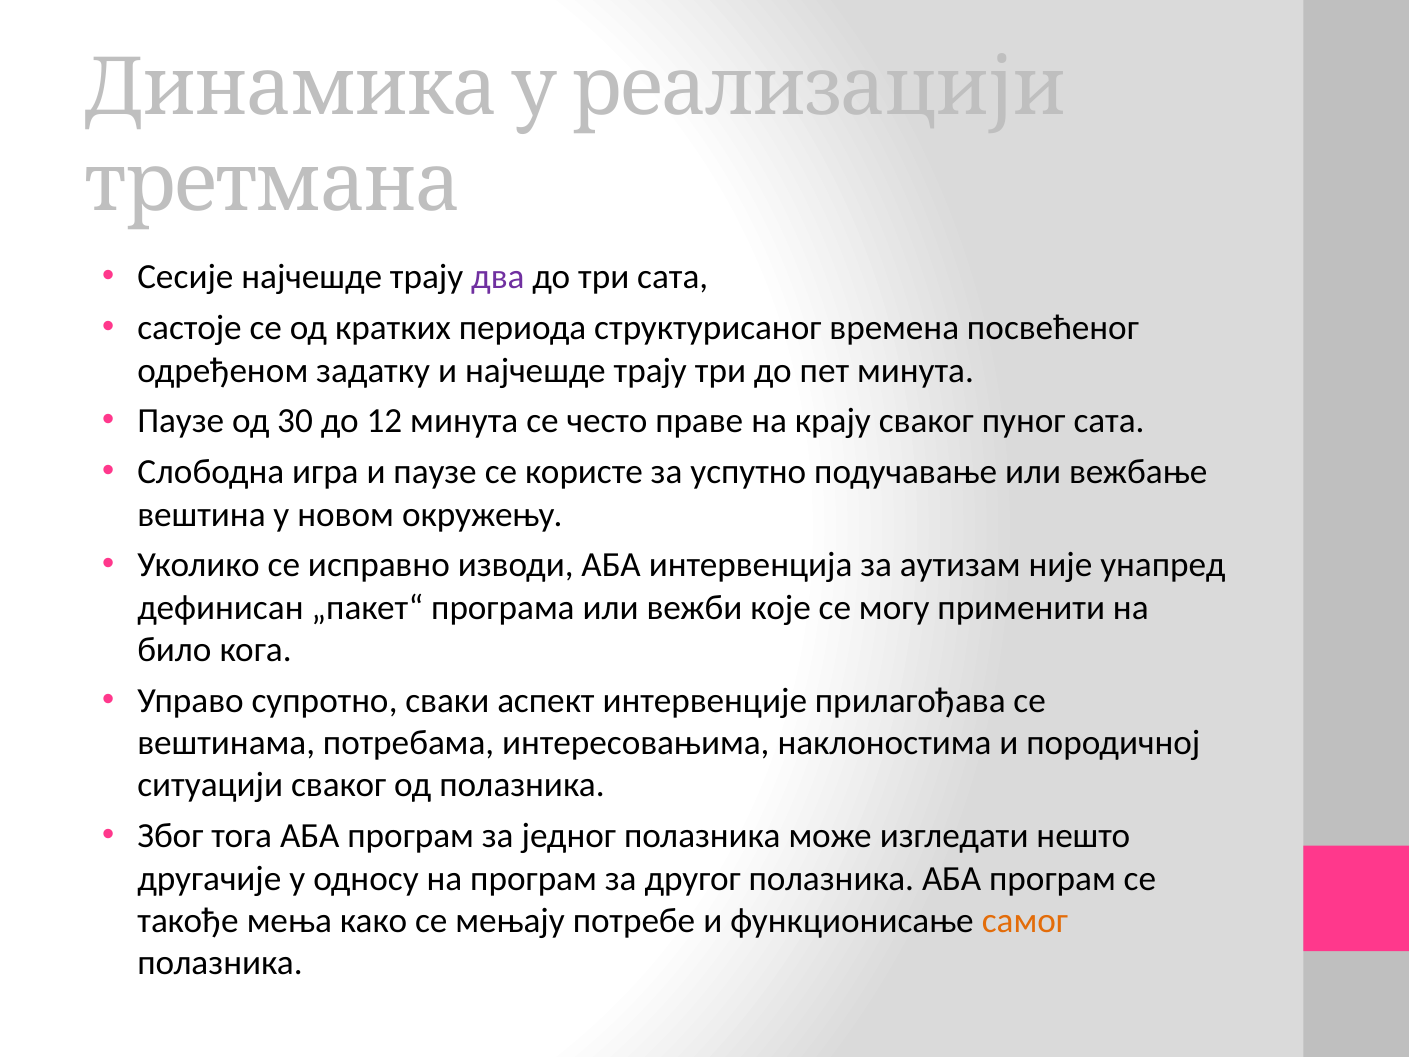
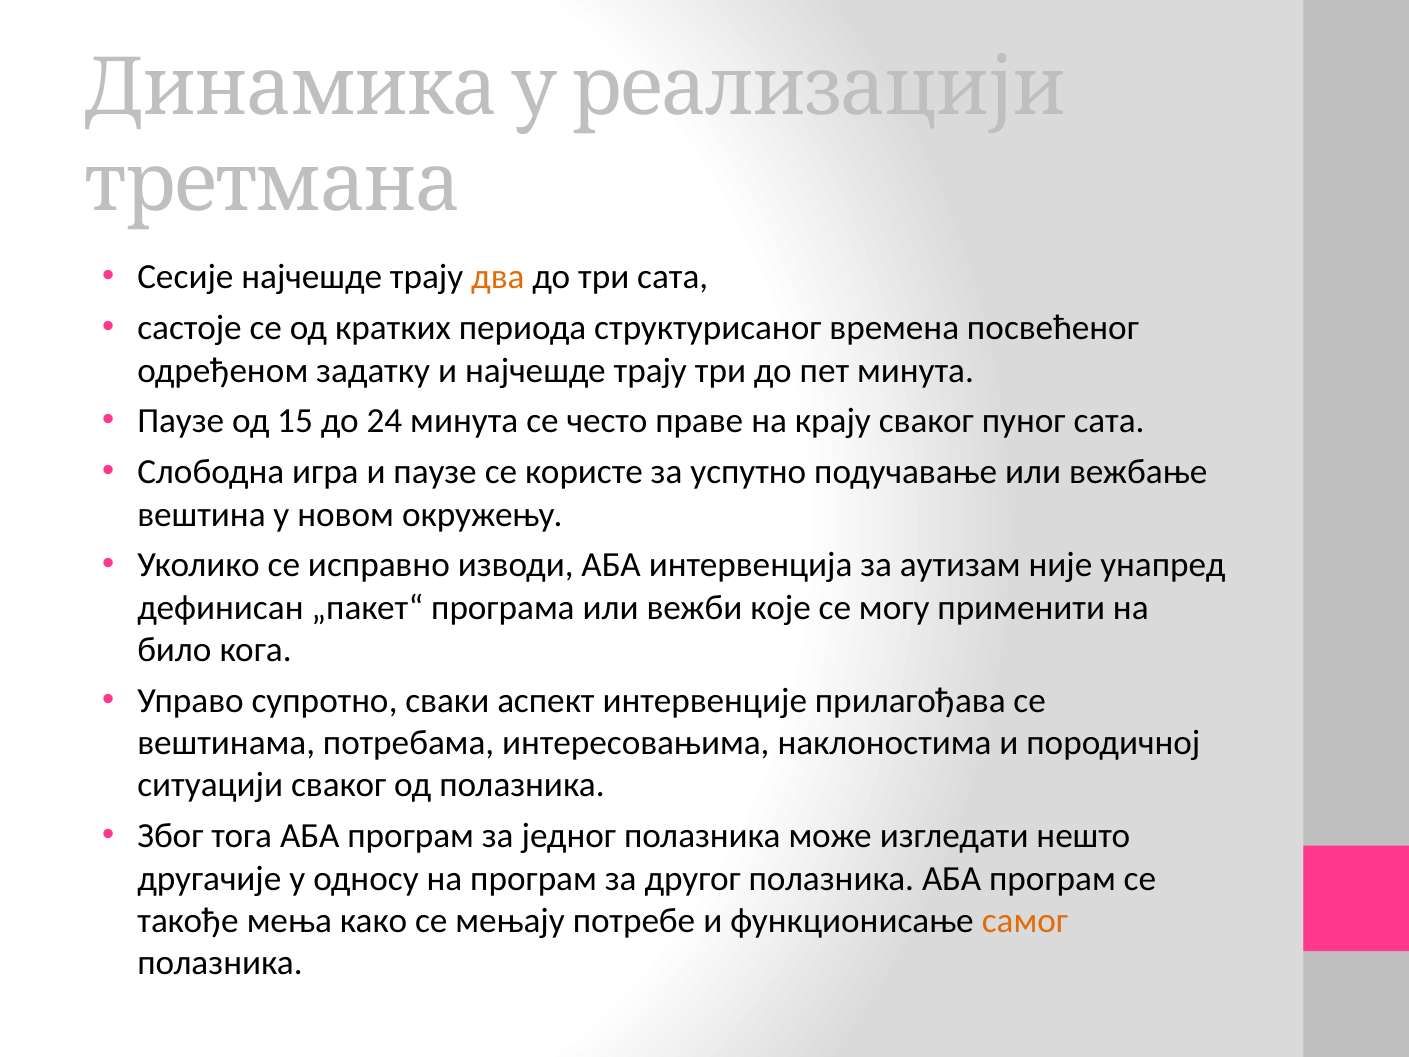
два colour: purple -> orange (498, 277)
30: 30 -> 15 (295, 421)
12: 12 -> 24 (384, 421)
